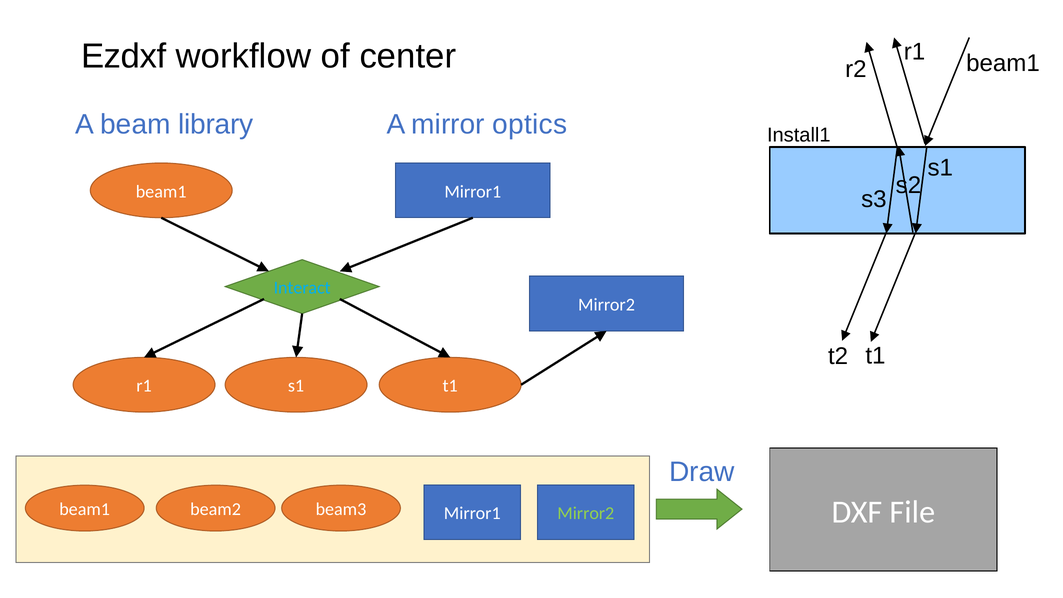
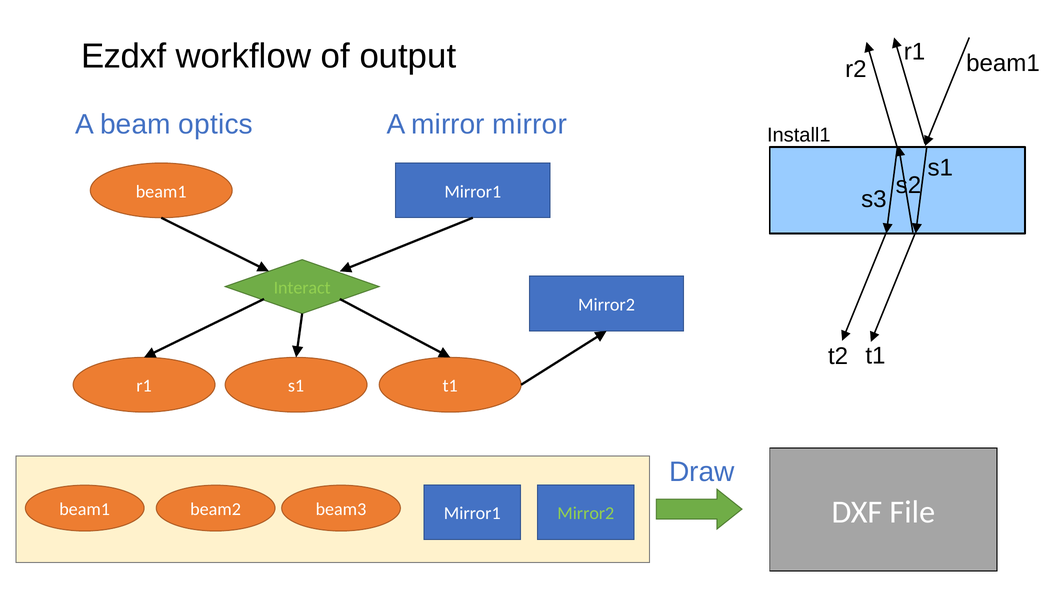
center: center -> output (408, 56)
library: library -> optics (216, 125)
mirror optics: optics -> mirror (530, 125)
Interact colour: light blue -> light green (302, 288)
